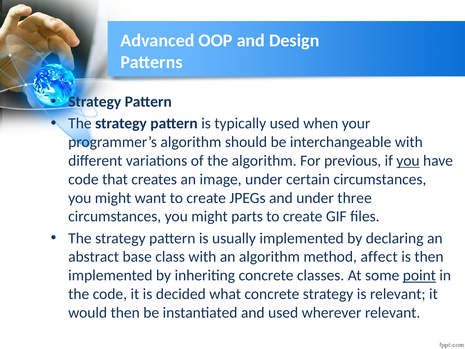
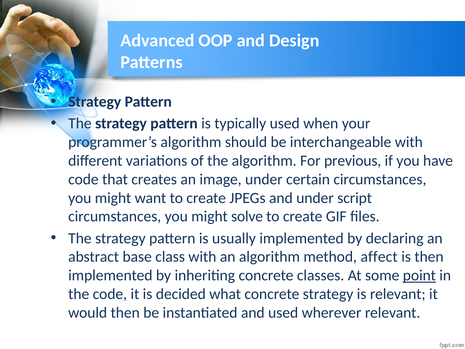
you underline: present -> none (408, 161)
three: three -> script (355, 198)
parts: parts -> solve (247, 216)
